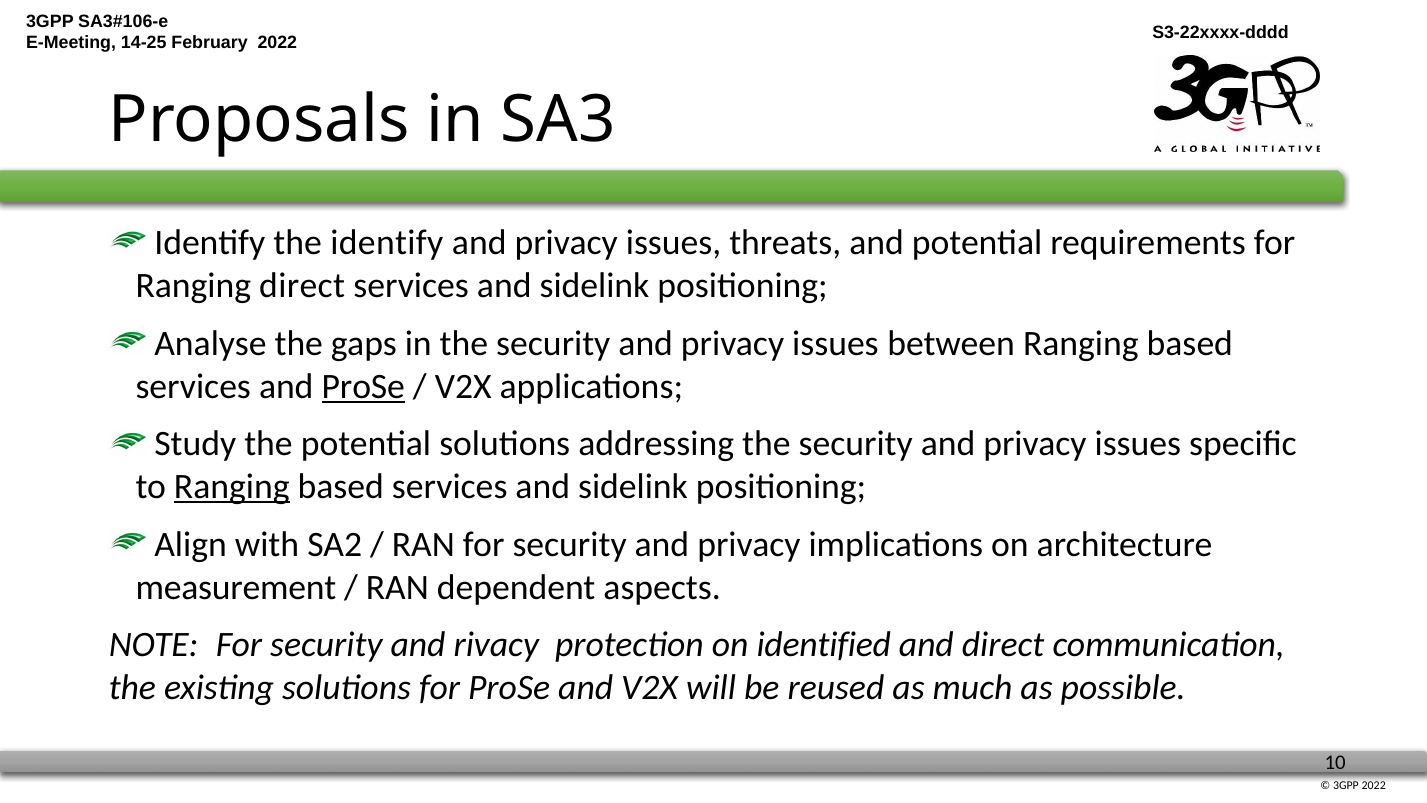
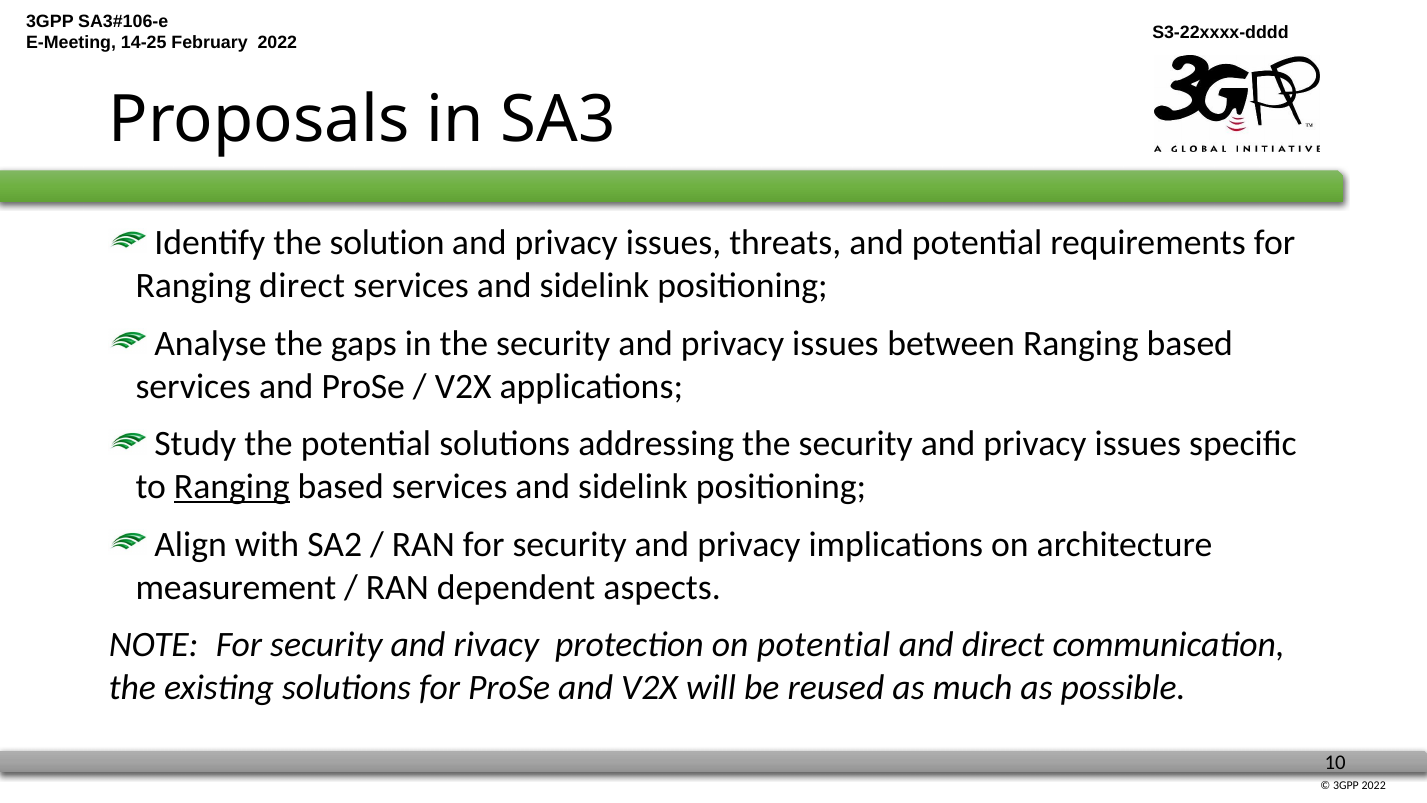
the identify: identify -> solution (387, 243)
ProSe underline: present -> none (363, 386)
on identified: identified -> potential (824, 645)
